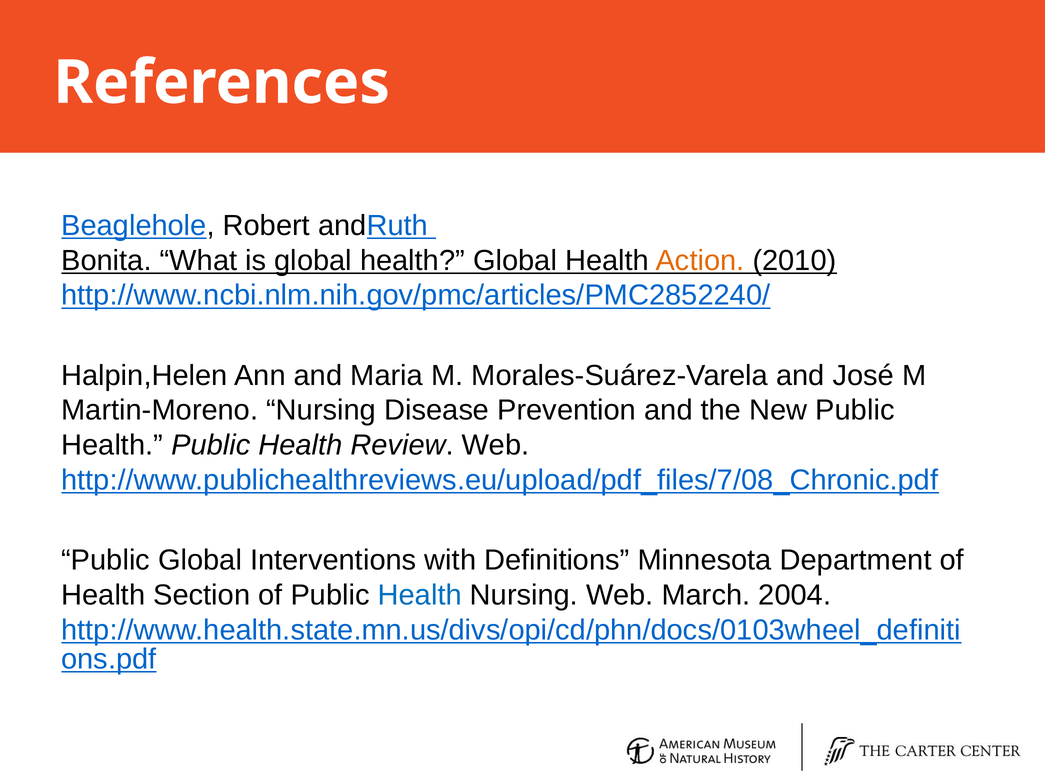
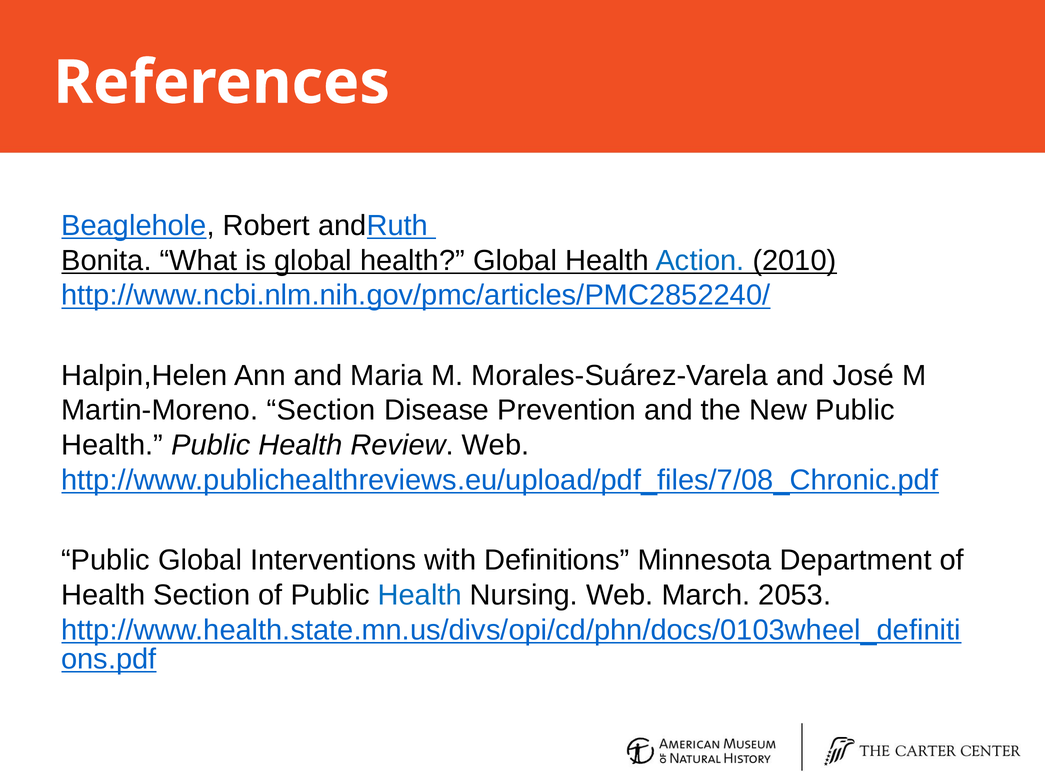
Action colour: orange -> blue (700, 260)
Martin-Moreno Nursing: Nursing -> Section (321, 410)
2004: 2004 -> 2053 (795, 595)
